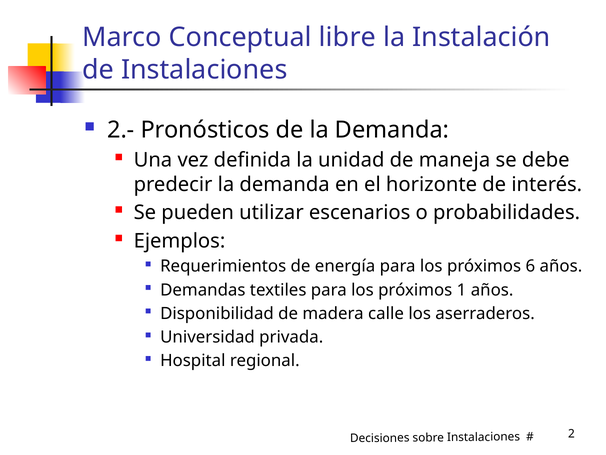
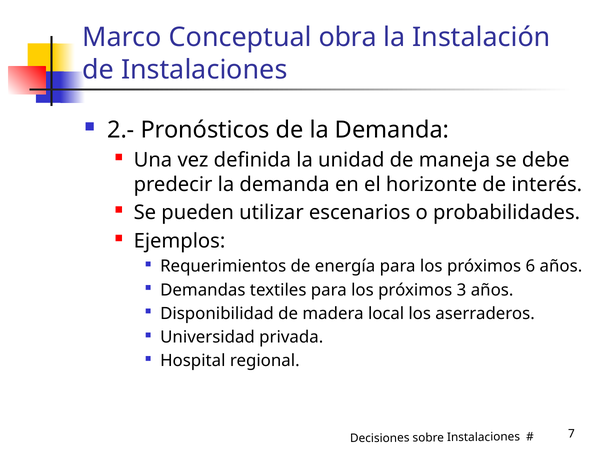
libre: libre -> obra (348, 37)
1: 1 -> 3 (462, 290)
calle: calle -> local (386, 313)
2: 2 -> 7 (571, 433)
